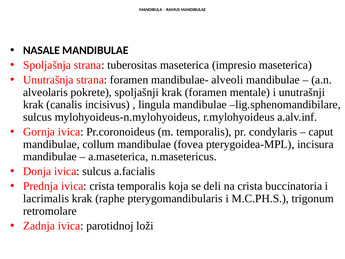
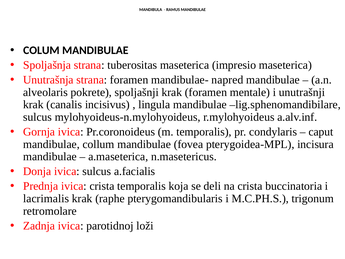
NASALE: NASALE -> COLUM (41, 50)
alveoli: alveoli -> napred (227, 80)
